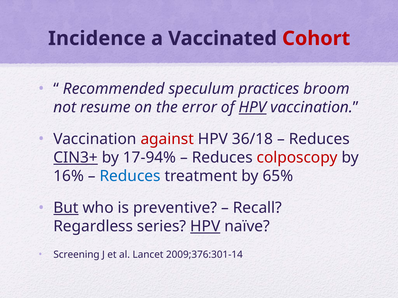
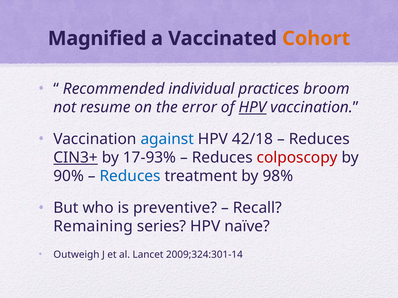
Incidence: Incidence -> Magnified (97, 39)
Cohort colour: red -> orange (316, 39)
speculum: speculum -> individual (201, 89)
against colour: red -> blue (167, 139)
36/18: 36/18 -> 42/18 (253, 139)
17-94%: 17-94% -> 17-93% (149, 158)
16%: 16% -> 90% (69, 176)
65%: 65% -> 98% (278, 176)
But underline: present -> none (66, 208)
Regardless: Regardless -> Remaining (93, 227)
HPV underline: present -> none (205, 227)
Screening: Screening -> Outweigh (76, 255)
2009;376:301-14: 2009;376:301-14 -> 2009;324:301-14 (204, 255)
